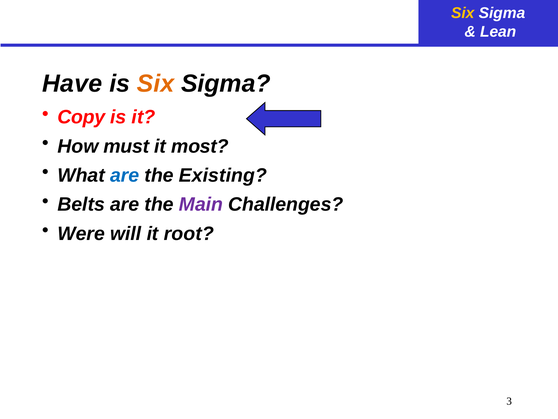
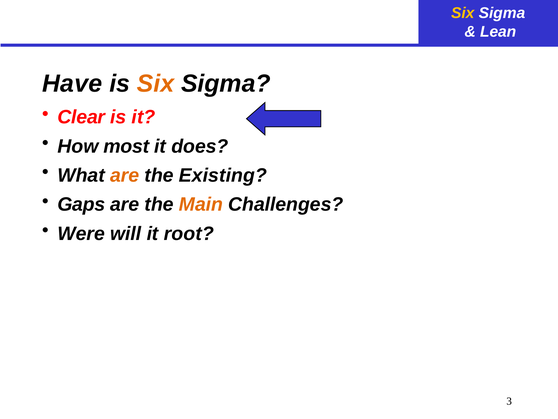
Copy: Copy -> Clear (81, 117)
must: must -> most (126, 146)
most: most -> does (200, 146)
are colour: blue -> orange (125, 175)
Belts: Belts -> Gaps (81, 204)
Main colour: purple -> orange (201, 204)
